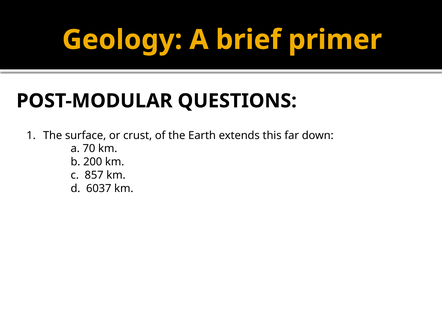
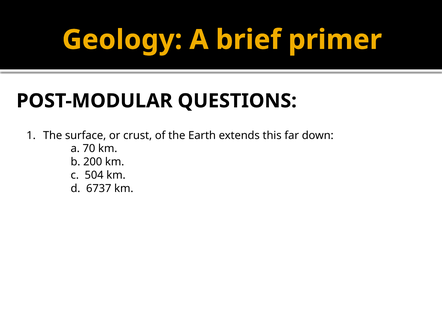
857: 857 -> 504 (94, 175)
6037: 6037 -> 6737 (99, 188)
